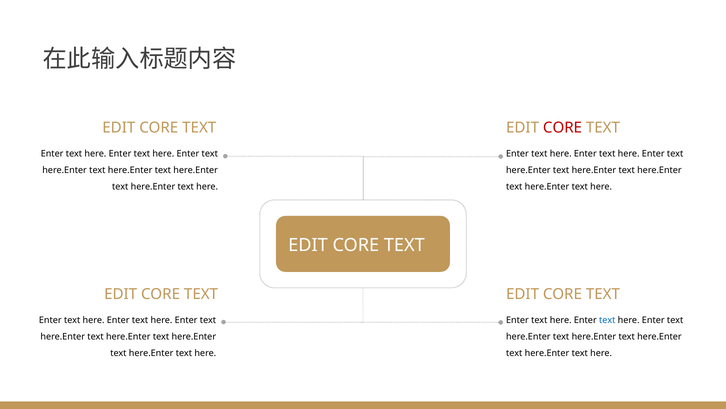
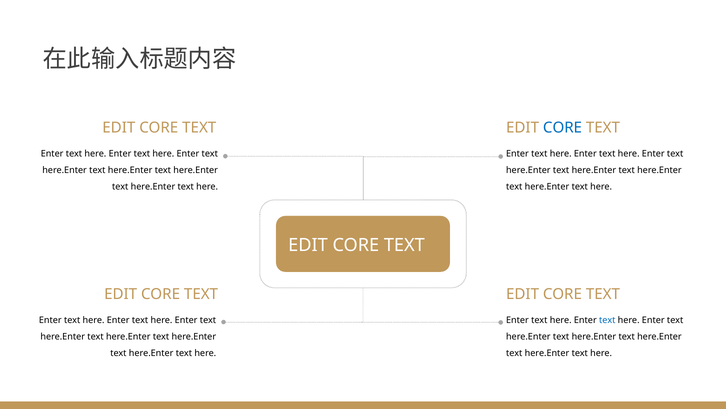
CORE colour: red -> blue (563, 128)
